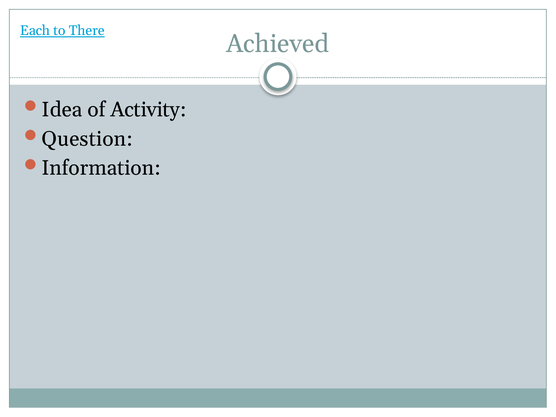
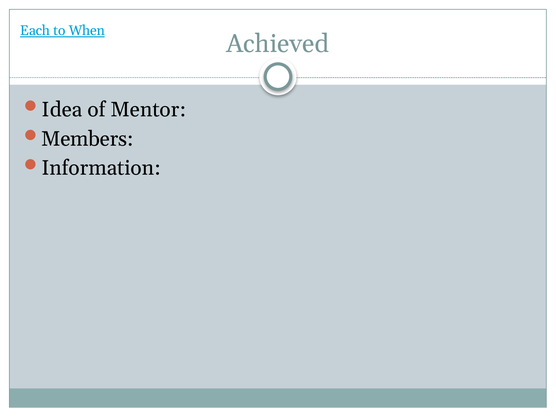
There: There -> When (87, 31)
Activity: Activity -> Mentor (148, 110)
Question: Question -> Members (87, 139)
